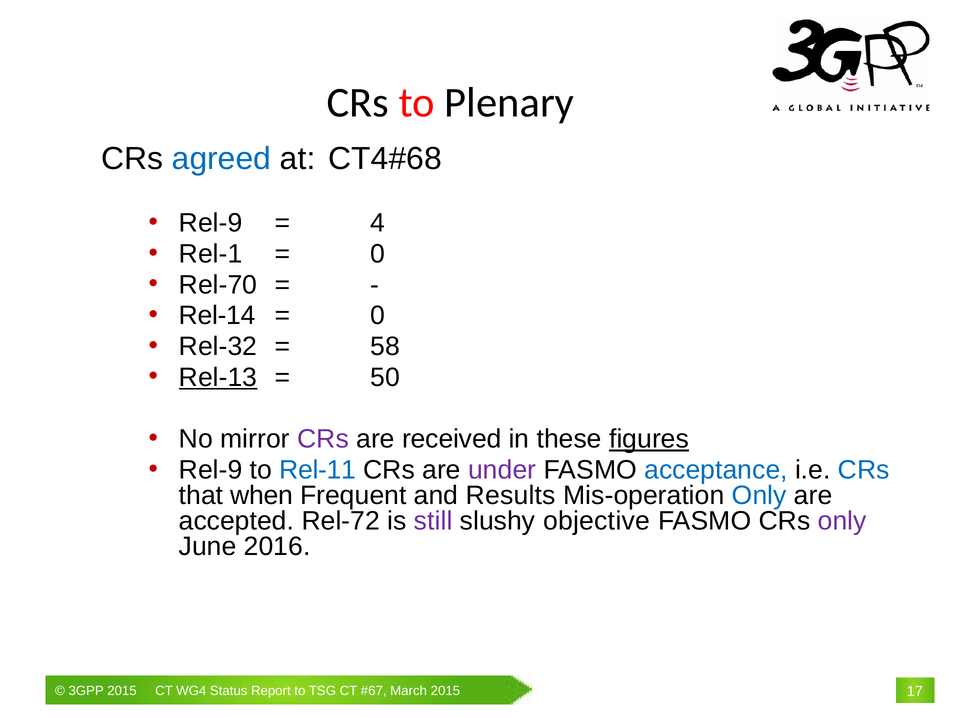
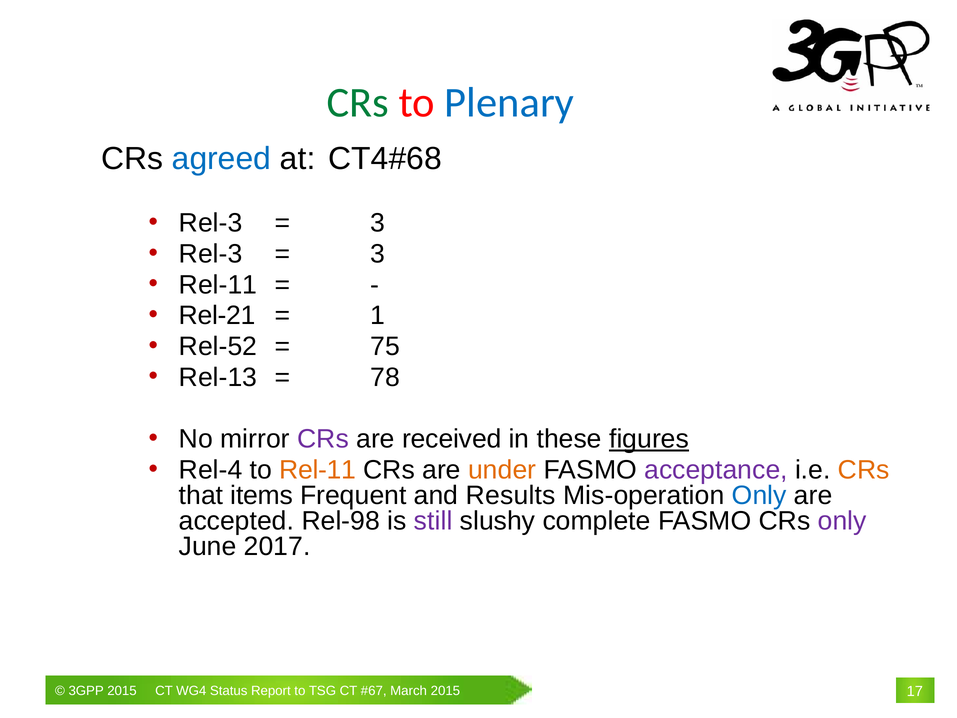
CRs colour: black -> green (358, 103)
Plenary colour: black -> blue (509, 103)
Rel-9: Rel-9 -> Rel-3 (211, 223)
4: 4 -> 3 (378, 223)
Rel-1: Rel-1 -> Rel-3 (211, 254)
0: 0 -> 3 (378, 254)
Rel-70: Rel-70 -> Rel-11 (218, 285)
Rel-14: Rel-14 -> Rel-21 (217, 316)
0: 0 -> 1 (378, 316)
Rel-32: Rel-32 -> Rel-52 (218, 346)
58: 58 -> 75 (385, 346)
Rel-13 underline: present -> none (218, 377)
50: 50 -> 78 (385, 377)
Rel-9: Rel-9 -> Rel-4 (211, 470)
Rel-11 colour: blue -> orange (318, 470)
under colour: purple -> orange (502, 470)
acceptance colour: blue -> purple (716, 470)
CRs colour: blue -> orange (864, 470)
when: when -> items (262, 495)
Rel-72: Rel-72 -> Rel-98 (341, 521)
objective: objective -> complete (597, 521)
2016: 2016 -> 2017 (277, 546)
